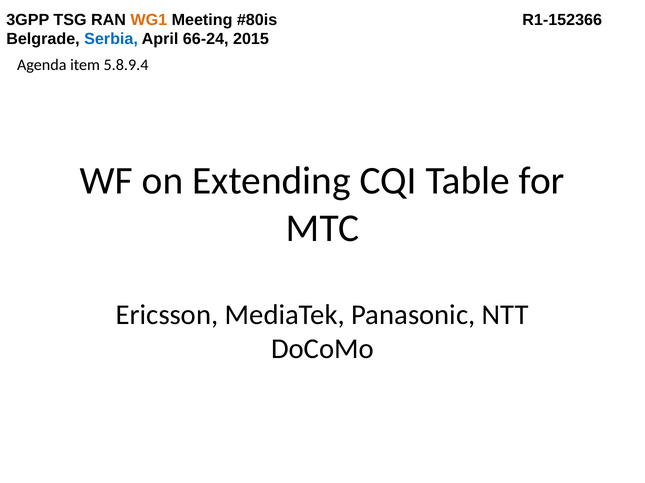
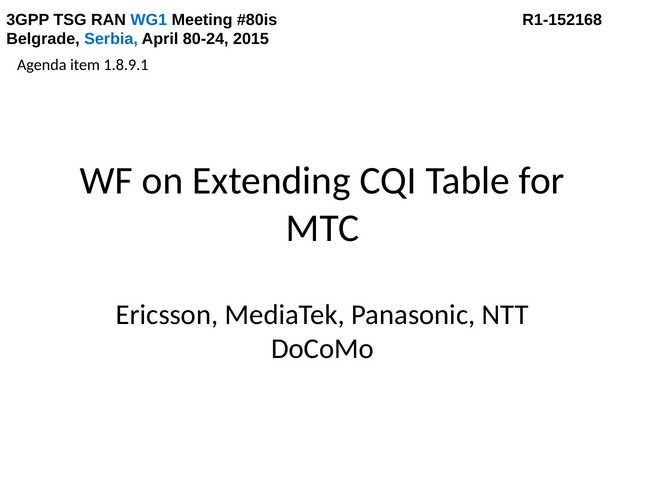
WG1 colour: orange -> blue (149, 20)
R1-152366: R1-152366 -> R1-152168 (562, 20)
66-24: 66-24 -> 80-24 (206, 39)
5.8.9.4: 5.8.9.4 -> 1.8.9.1 (126, 65)
